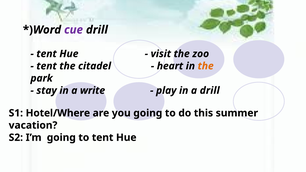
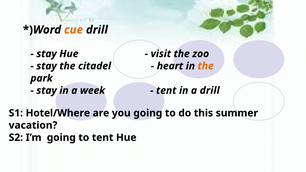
cue colour: purple -> orange (74, 30)
tent: tent -> stay (47, 54)
tent: tent -> stay (47, 66)
write: write -> week (93, 91)
play: play -> tent (166, 91)
